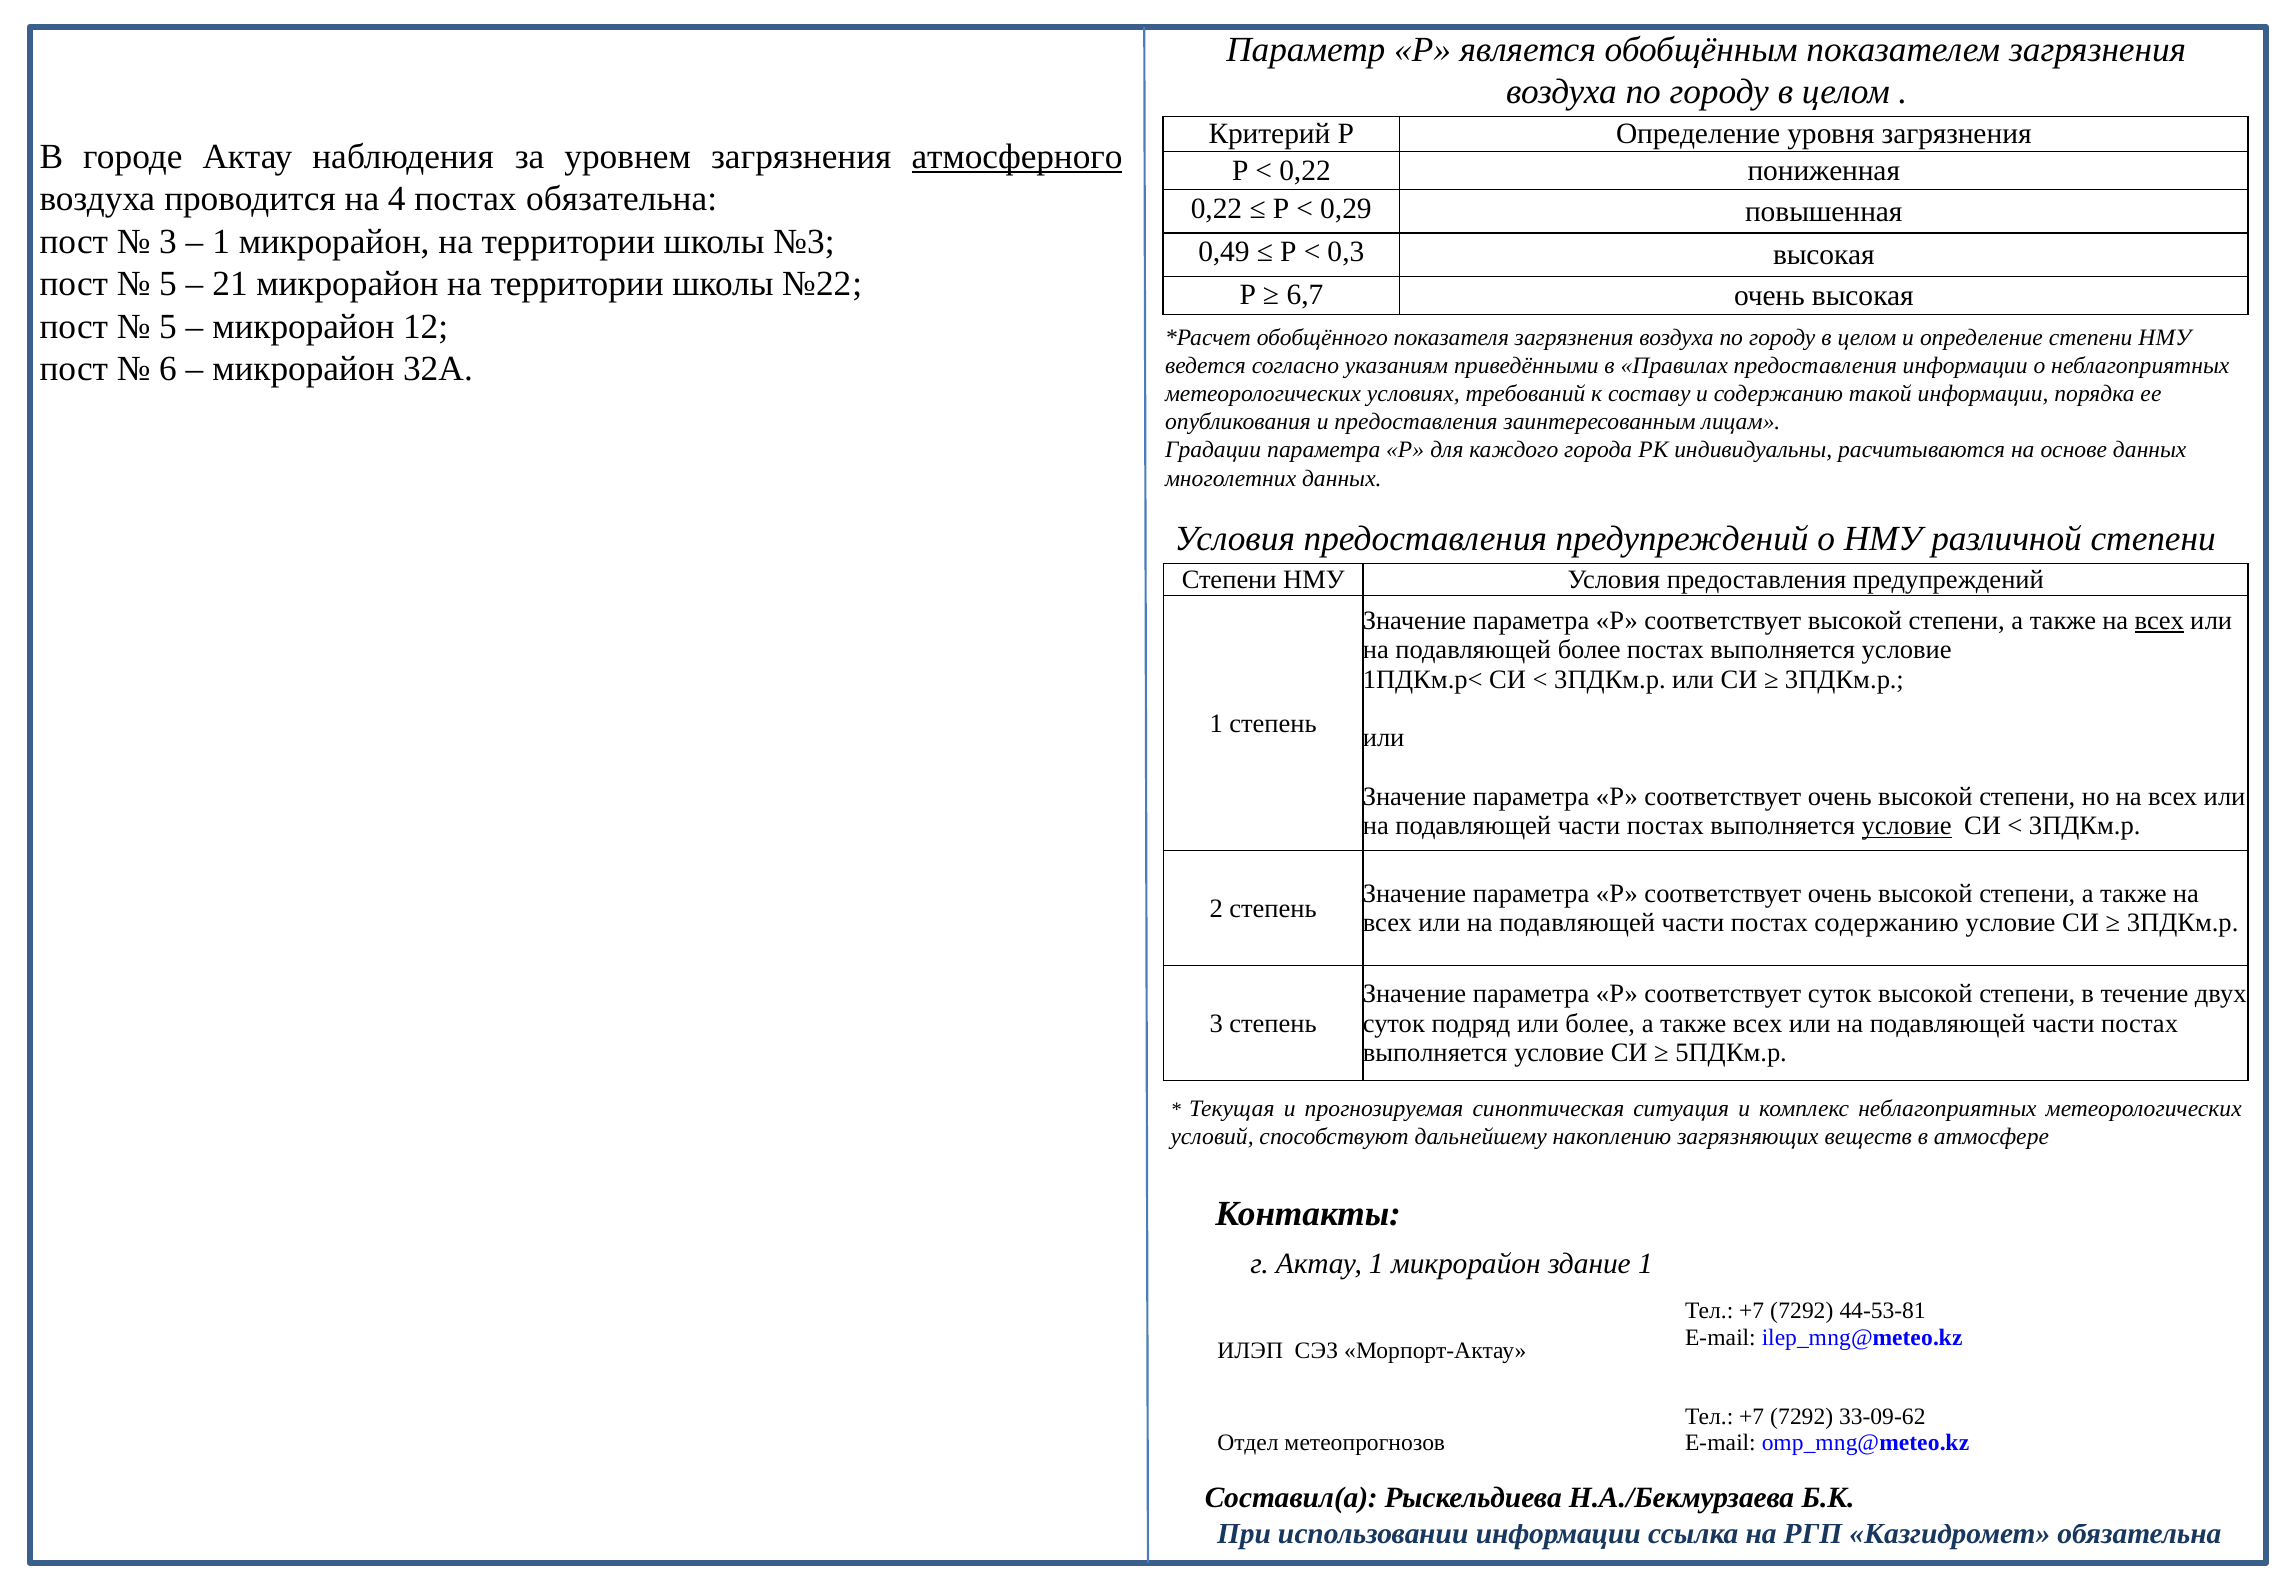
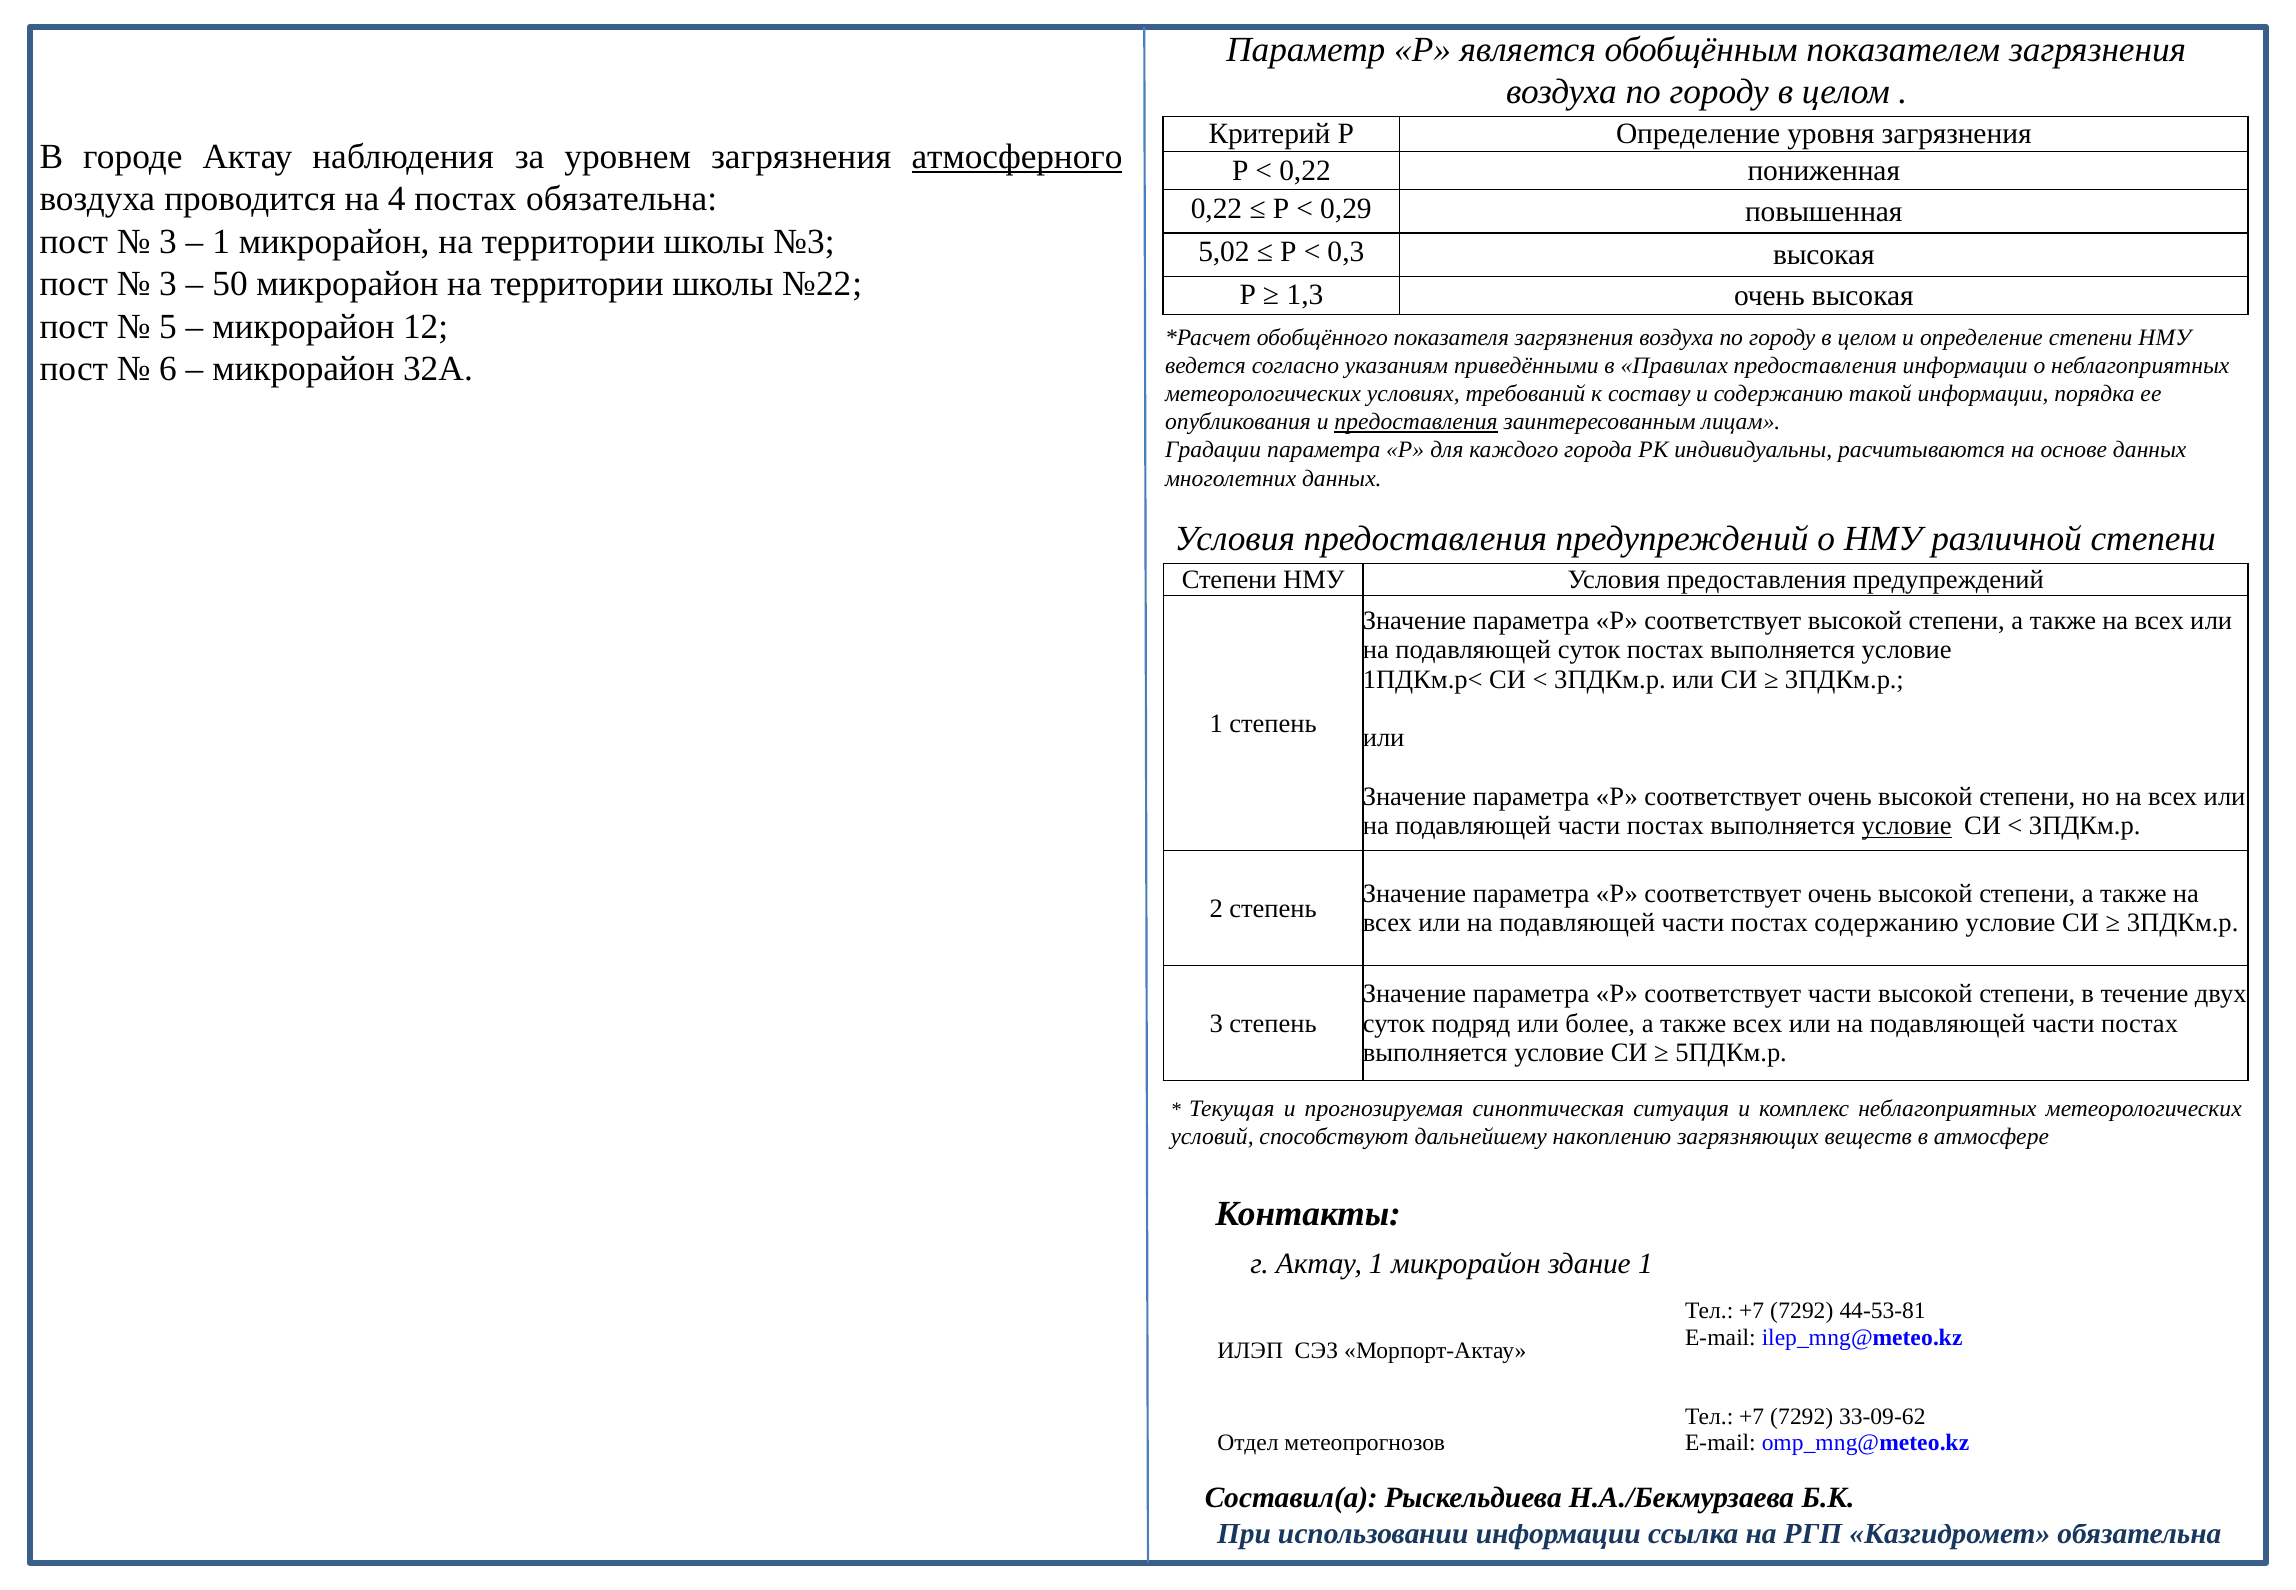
0,49: 0,49 -> 5,02 (1224, 252)
5: 5 -> 3 (168, 284)
21: 21 -> 50 (230, 284)
6,7: 6,7 -> 1,3 (1305, 295)
предоставления underline: none -> present (1416, 422)
всех underline: present -> none (2159, 620)
подавляющей более: более -> суток (1589, 650)
соответствует суток: суток -> части (1840, 994)
